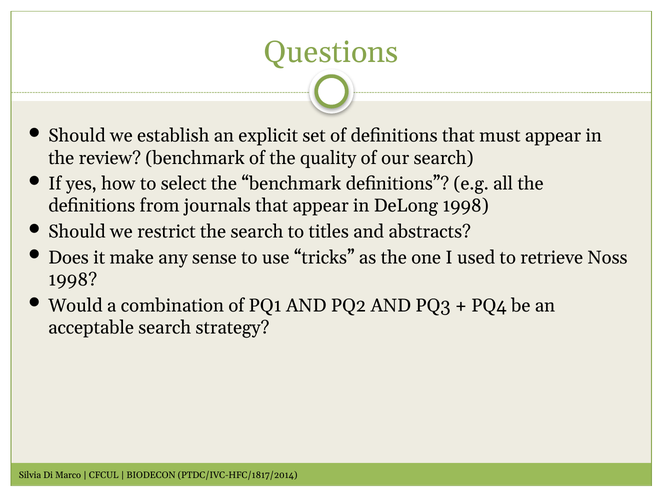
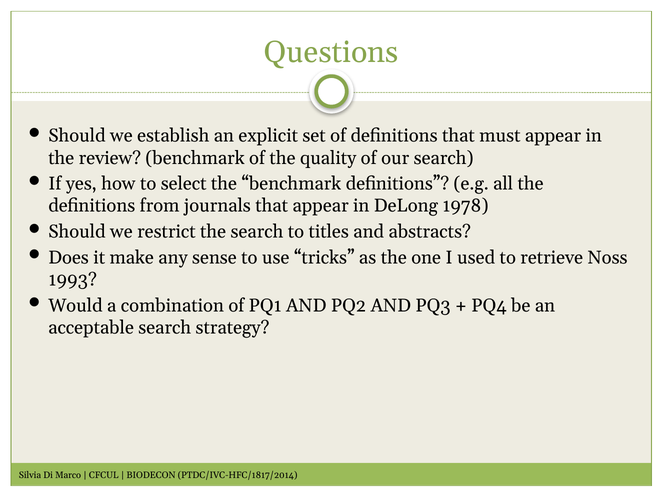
DeLong 1998: 1998 -> 1978 (465, 206)
1998: 1998 -> 1993 (73, 280)
